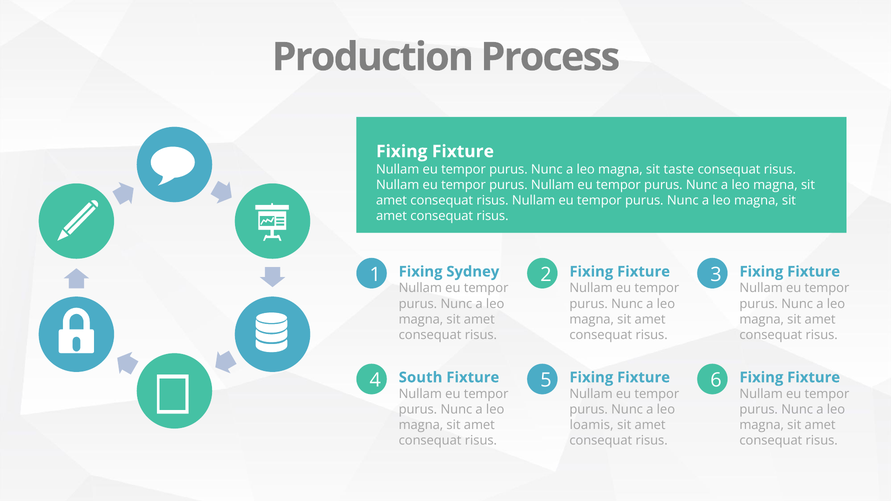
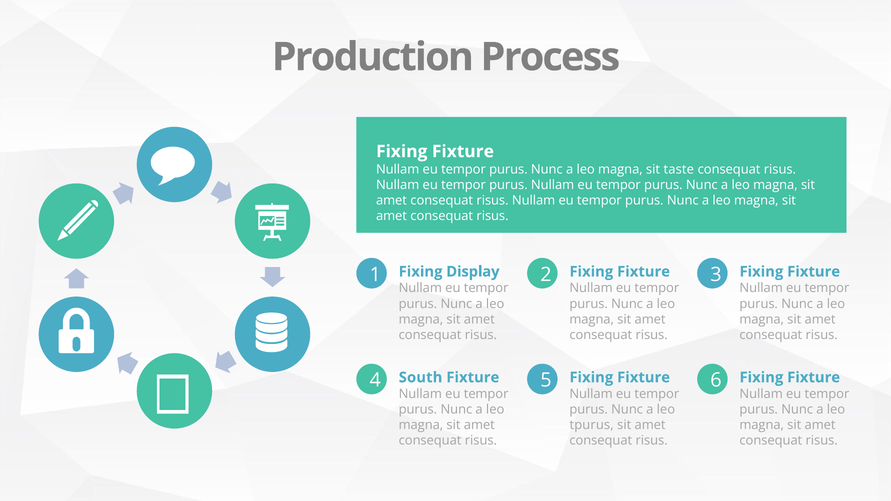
Sydney: Sydney -> Display (473, 272)
loamis: loamis -> tpurus (592, 425)
